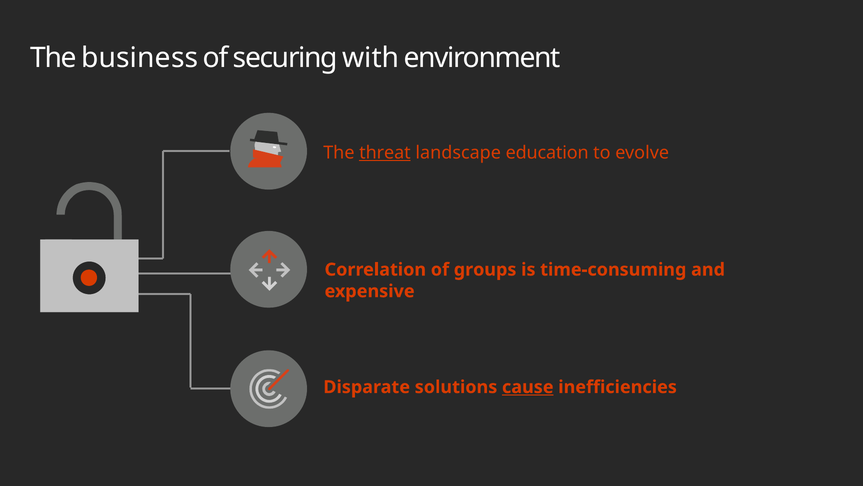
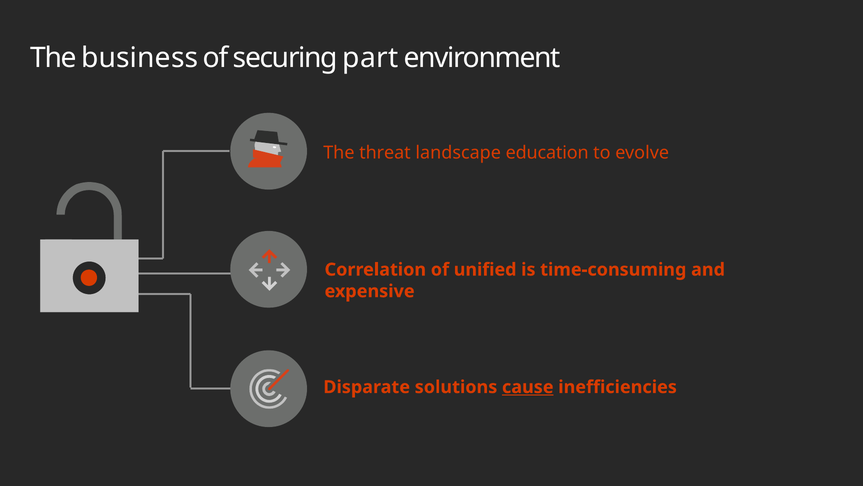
with: with -> part (370, 58)
threat underline: present -> none (385, 153)
groups: groups -> unified (485, 269)
